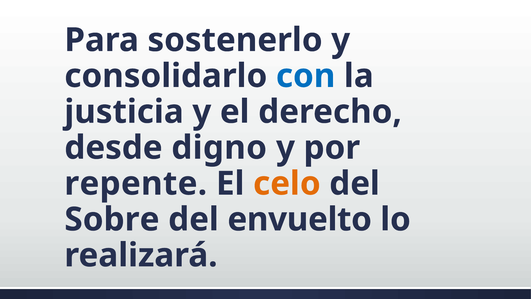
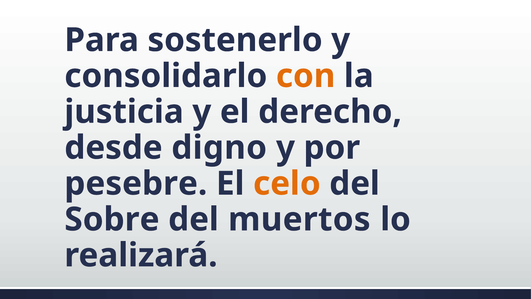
con colour: blue -> orange (306, 76)
repente: repente -> pesebre (136, 183)
envuelto: envuelto -> muertos (299, 219)
